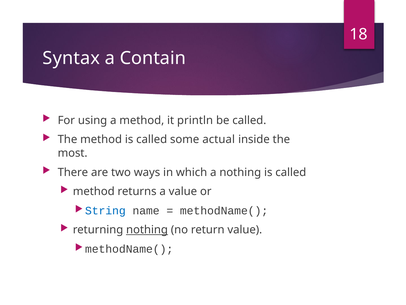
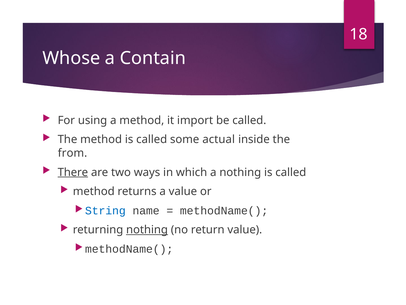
Syntax: Syntax -> Whose (71, 58)
println: println -> import (195, 120)
most: most -> from (73, 153)
There underline: none -> present (73, 172)
